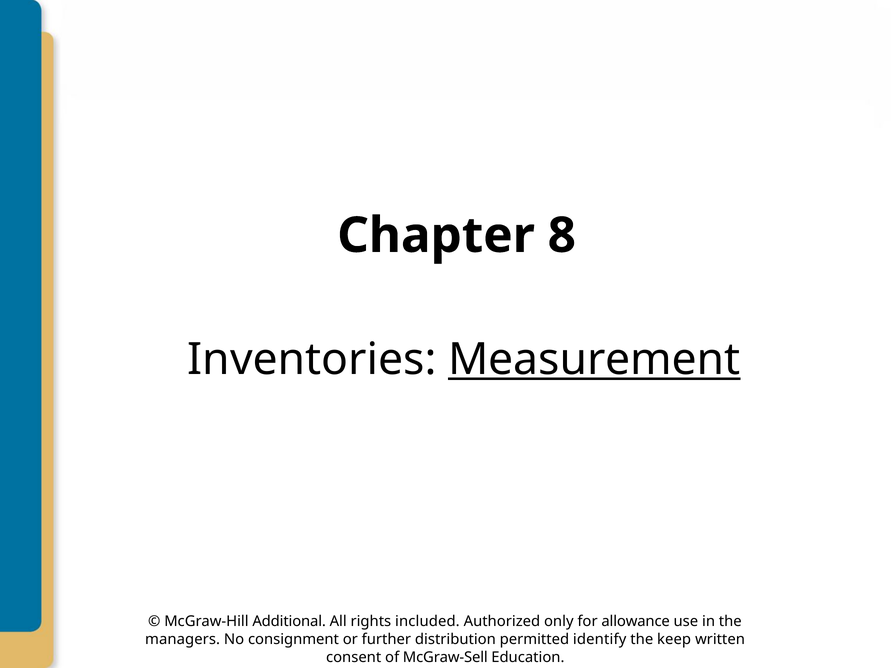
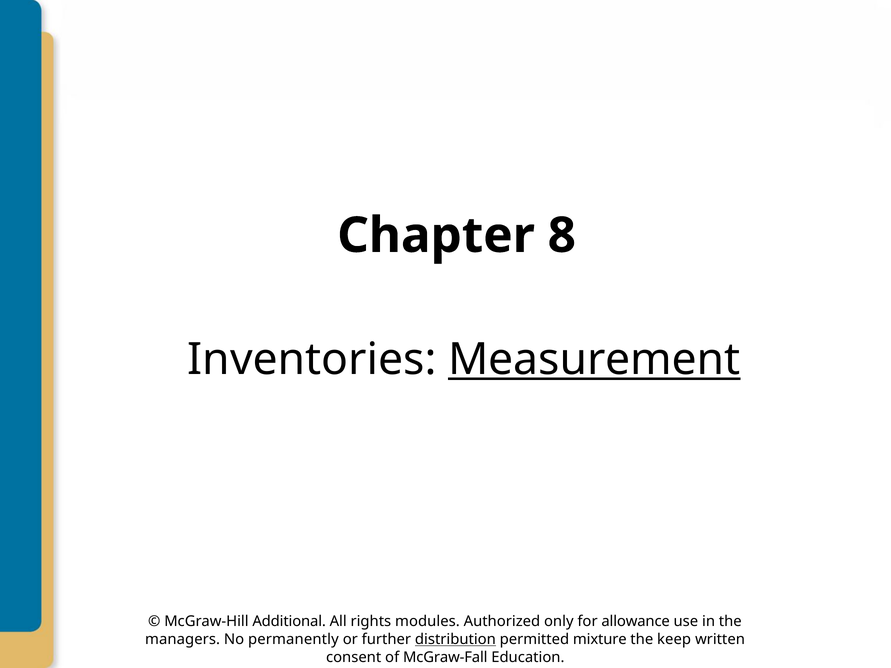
included: included -> modules (427, 622)
consignment: consignment -> permanently (293, 640)
distribution underline: none -> present (455, 640)
identify: identify -> mixture (600, 640)
McGraw-Sell: McGraw-Sell -> McGraw-Fall (445, 657)
